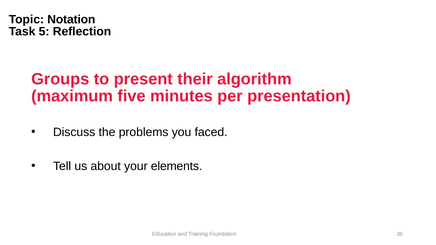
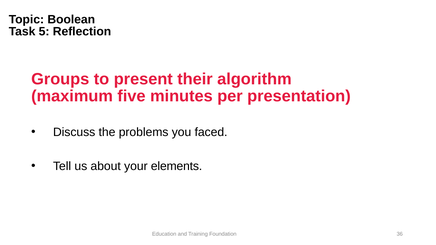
Notation: Notation -> Boolean (71, 19)
